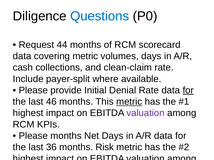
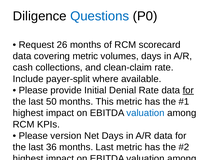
44: 44 -> 26 (62, 45)
46: 46 -> 50 (51, 102)
metric underline: present -> none (129, 102)
valuation colour: purple -> blue (146, 113)
Please months: months -> version (66, 136)
months Risk: Risk -> Last (105, 148)
